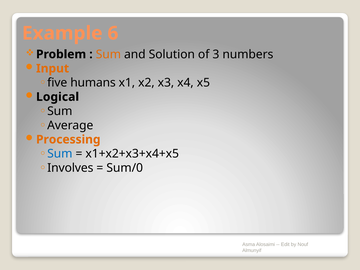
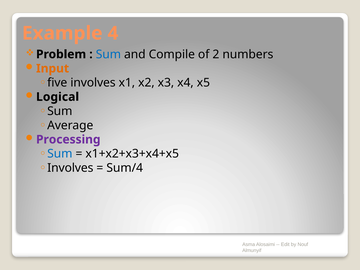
6: 6 -> 4 (113, 33)
Sum colour: orange -> blue (108, 54)
Solution: Solution -> Compile (172, 54)
3: 3 -> 2 (216, 54)
five humans: humans -> involves (93, 83)
Processing colour: orange -> purple (68, 140)
Sum/0: Sum/0 -> Sum/4 (125, 168)
